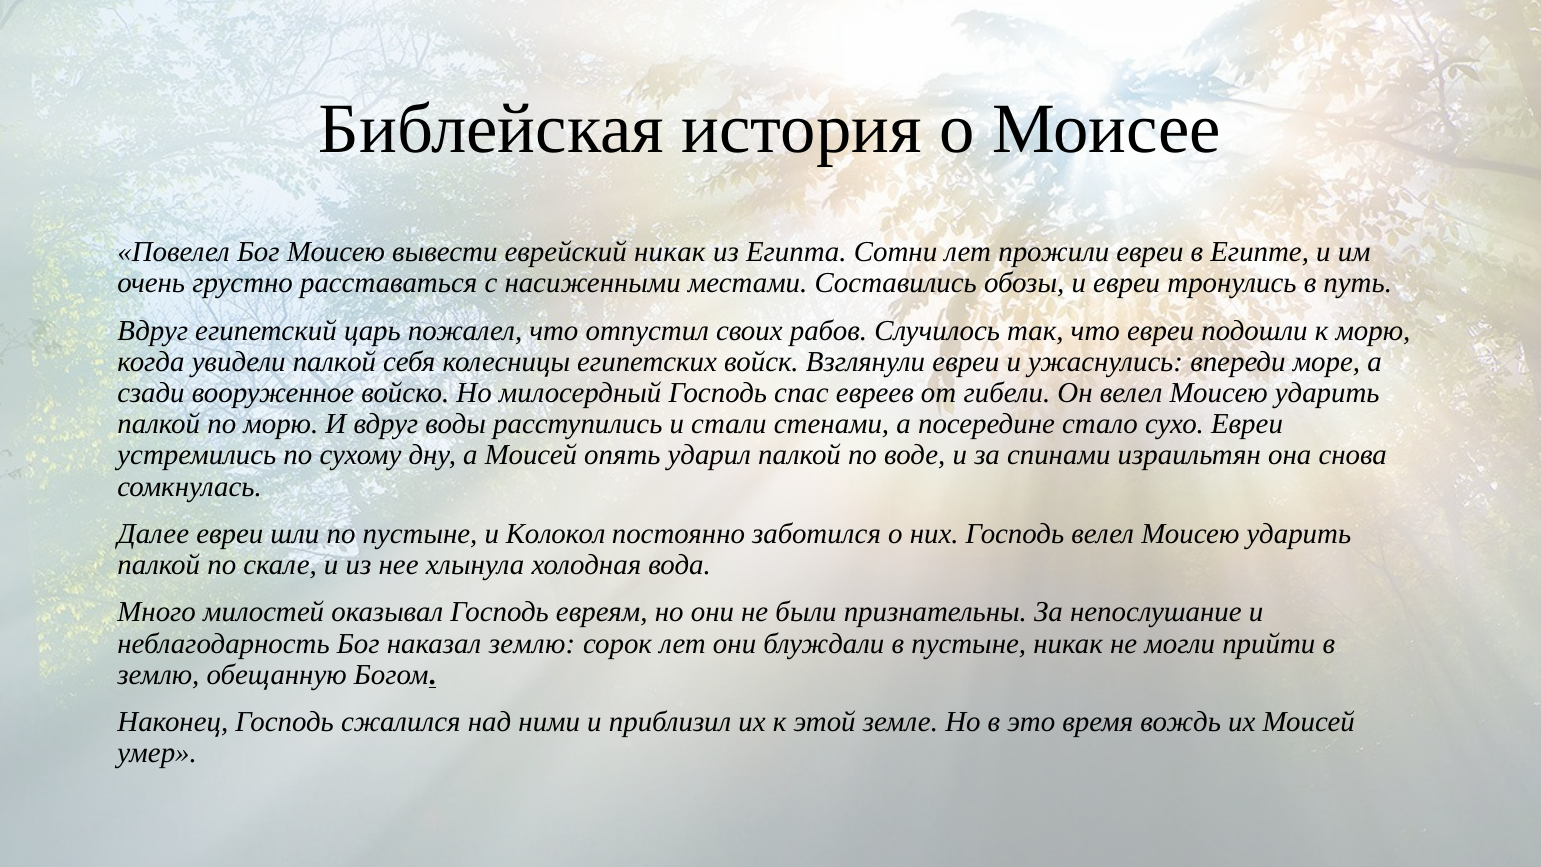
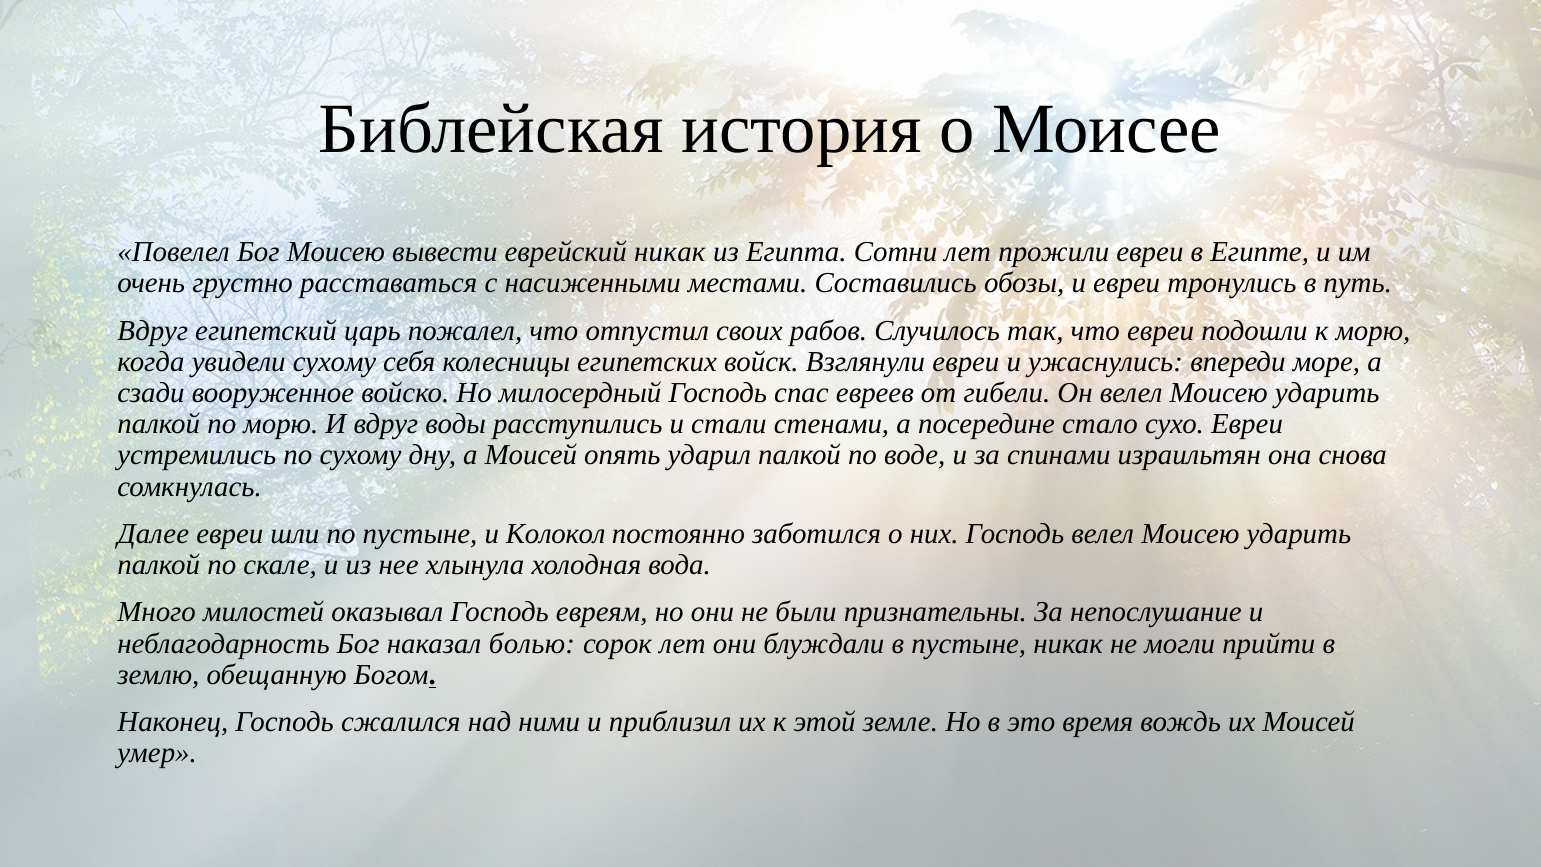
увидели палкой: палкой -> сухому (334, 362)
наказал землю: землю -> болью (532, 644)
